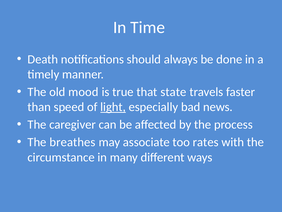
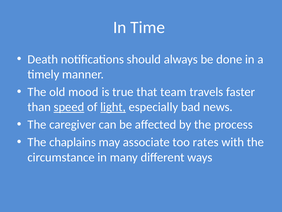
state: state -> team (173, 92)
speed underline: none -> present (69, 107)
breathes: breathes -> chaplains (73, 142)
